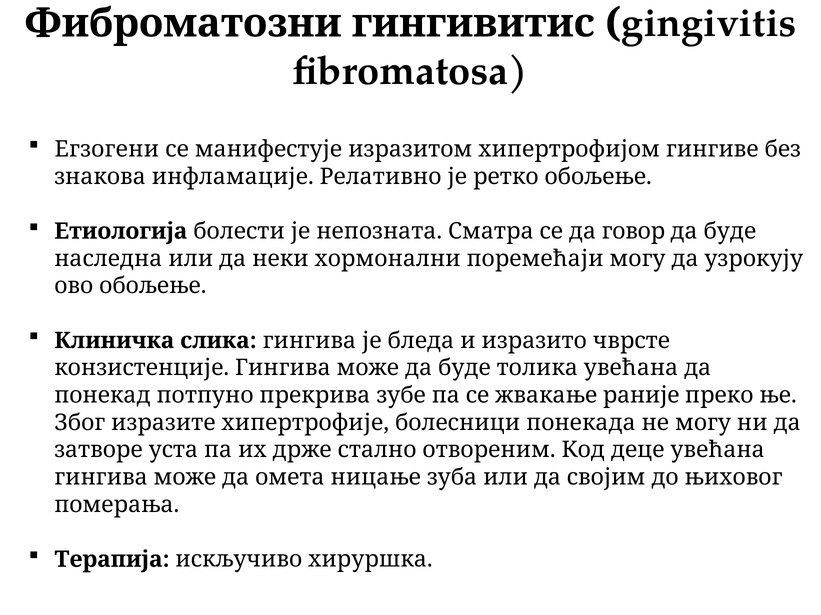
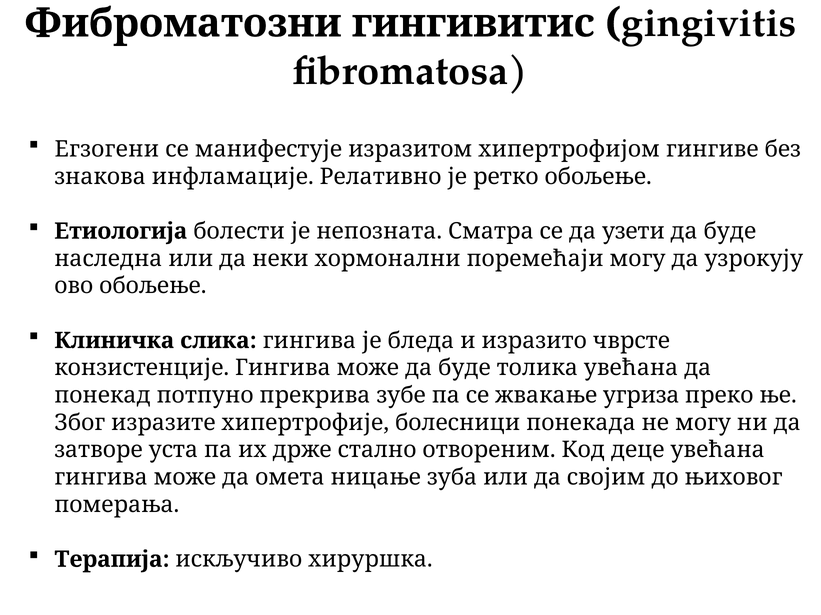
говор: говор -> узети (633, 231)
раније: раније -> угриза (641, 396)
